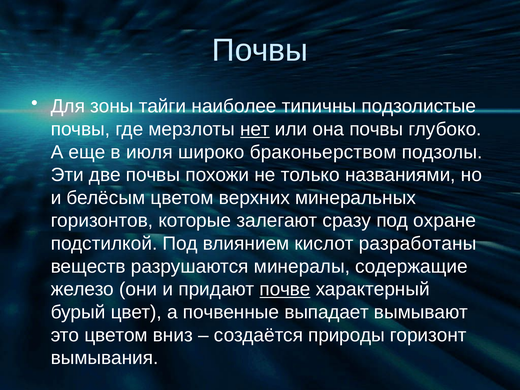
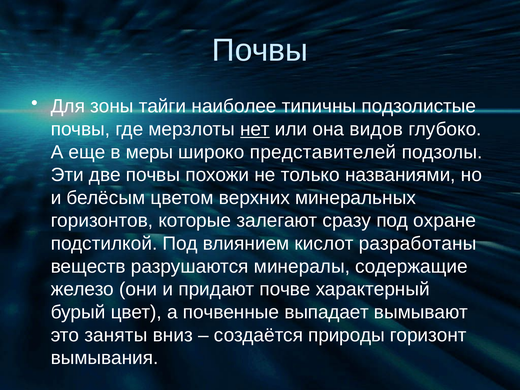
она почвы: почвы -> видов (376, 129)
июля: июля -> меры (150, 152)
браконьерством: браконьерством -> представителей (323, 152)
почве underline: present -> none (285, 289)
это цветом: цветом -> заняты (116, 335)
